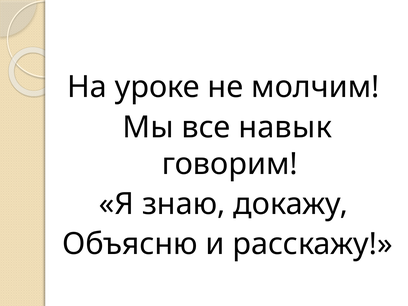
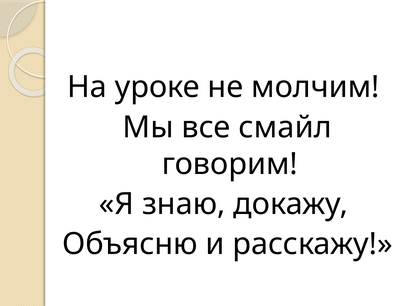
навык: навык -> смайл (285, 127)
